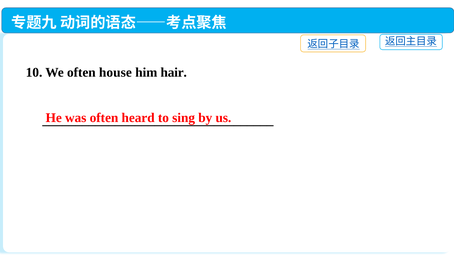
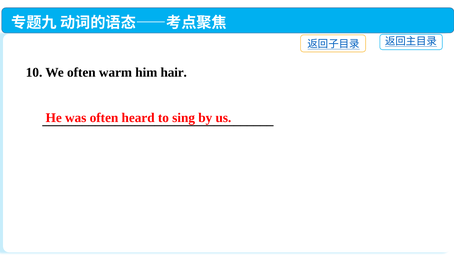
house: house -> warm (115, 72)
